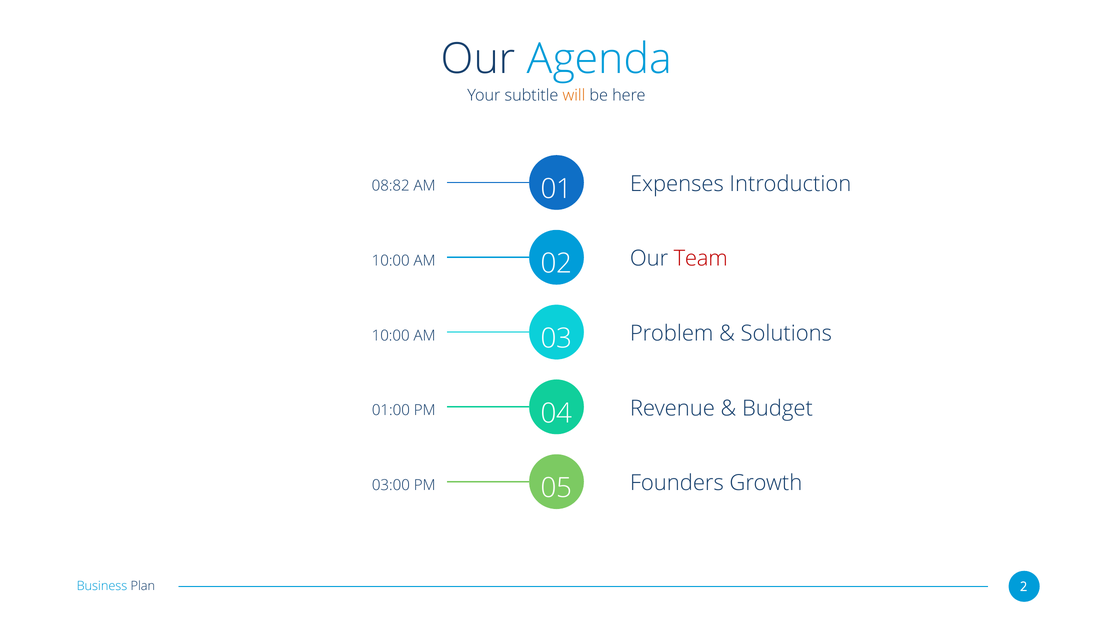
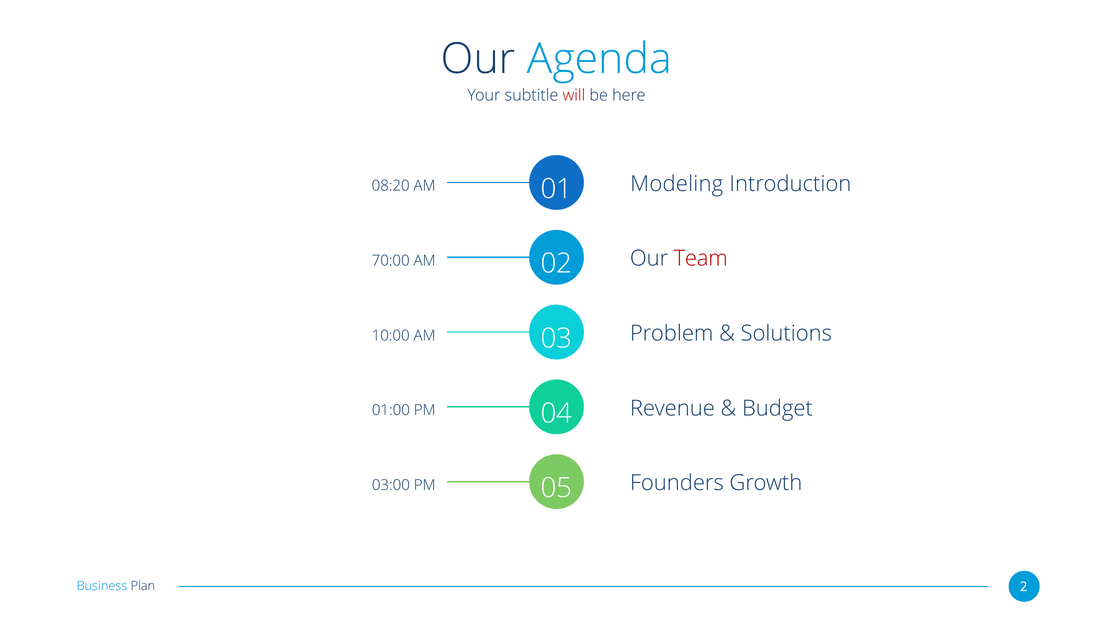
will colour: orange -> red (574, 96)
08:82: 08:82 -> 08:20 (391, 186)
Expenses: Expenses -> Modeling (677, 184)
10:00: 10:00 -> 70:00 (391, 261)
